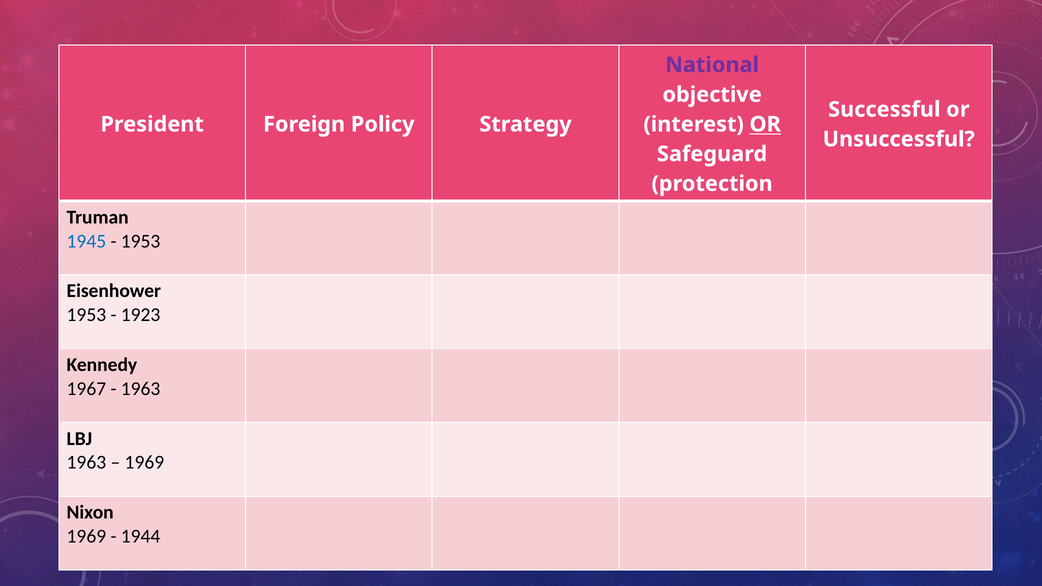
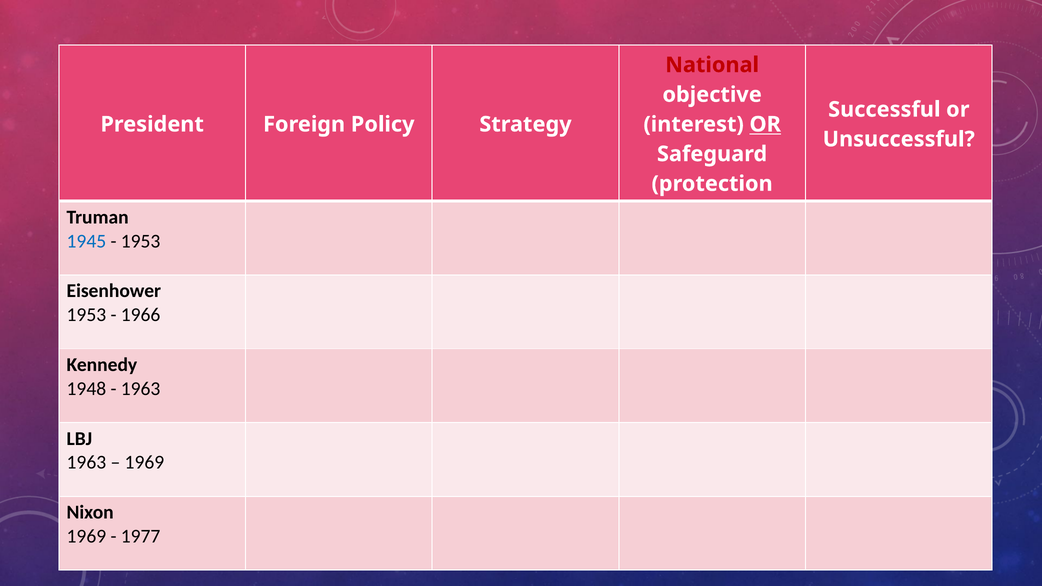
National colour: purple -> red (712, 65)
1923: 1923 -> 1966 (141, 315)
1967: 1967 -> 1948 (86, 389)
1944: 1944 -> 1977 (141, 536)
